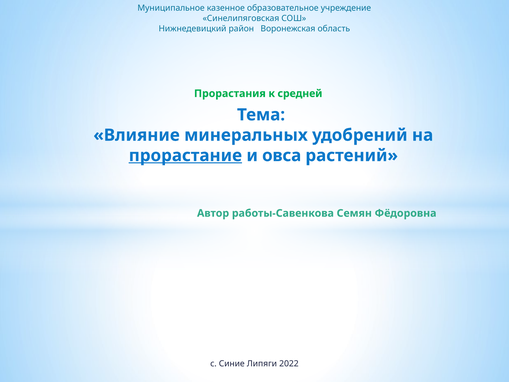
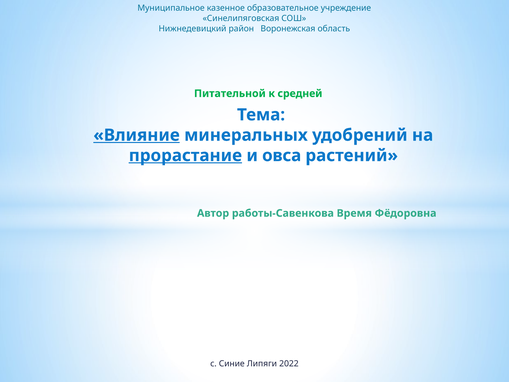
Прорастания: Прорастания -> Питательной (230, 93)
Влияние underline: none -> present (137, 135)
Семян: Семян -> Время (354, 213)
